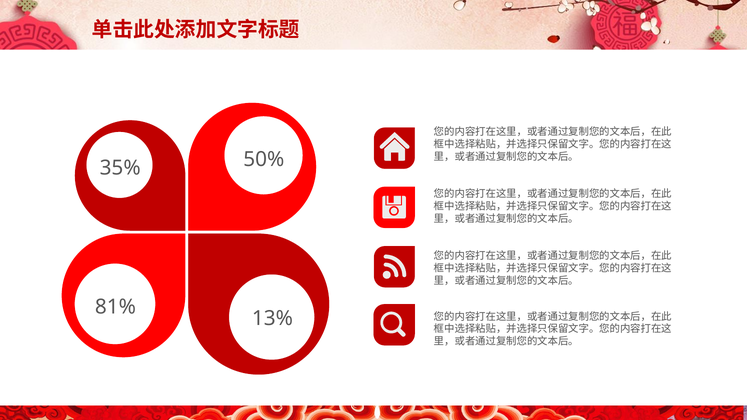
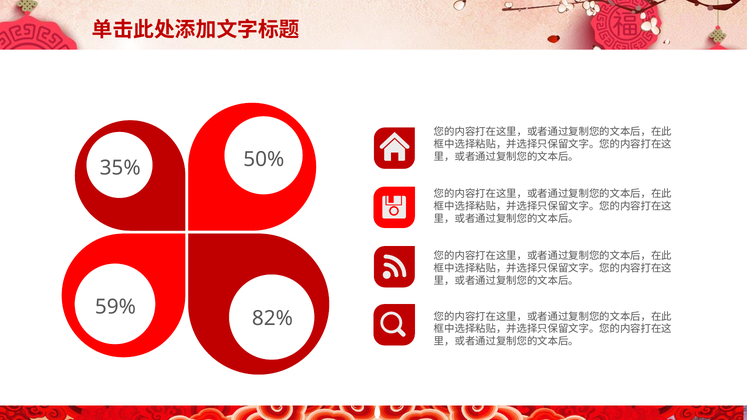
81%: 81% -> 59% (115, 307)
13%: 13% -> 82% (272, 318)
